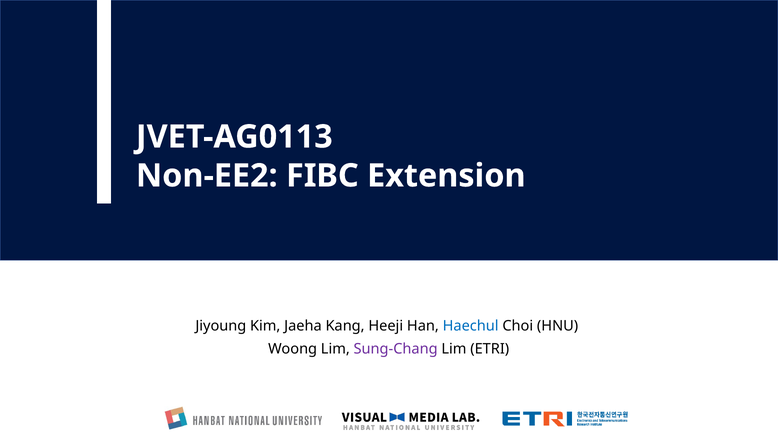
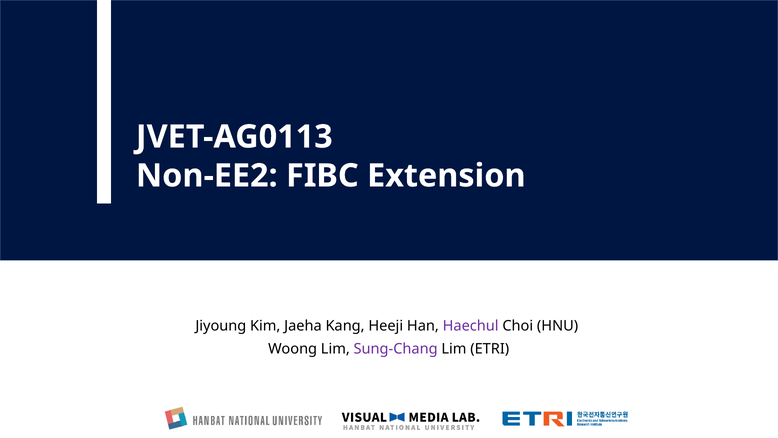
Haechul colour: blue -> purple (471, 326)
